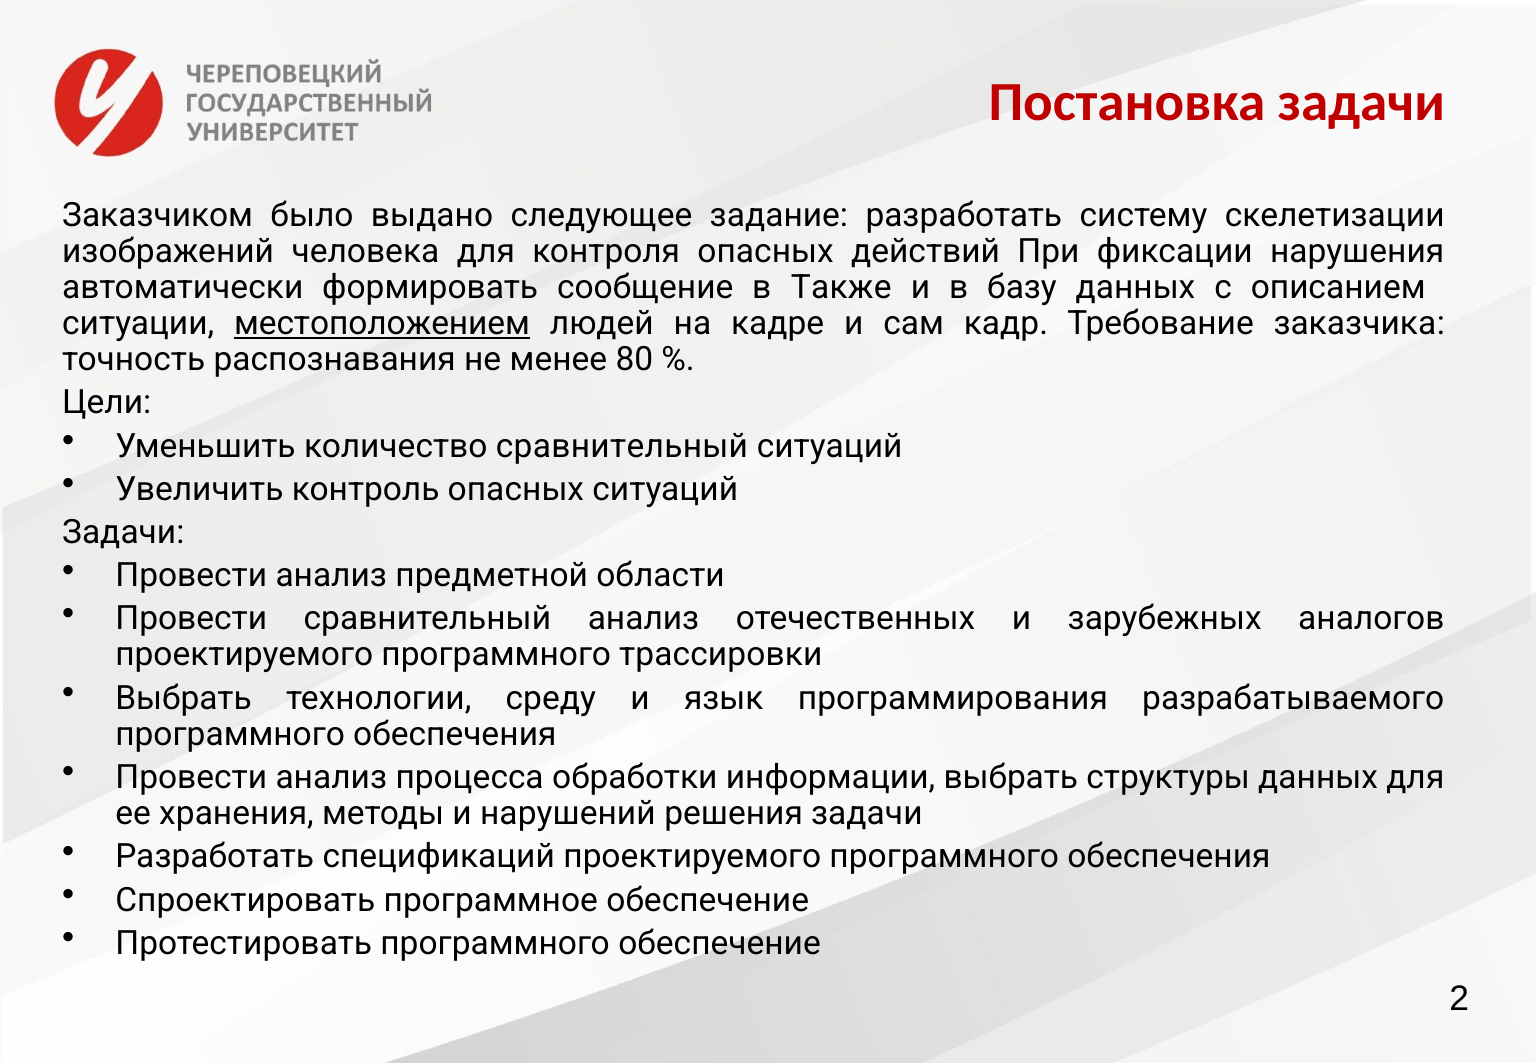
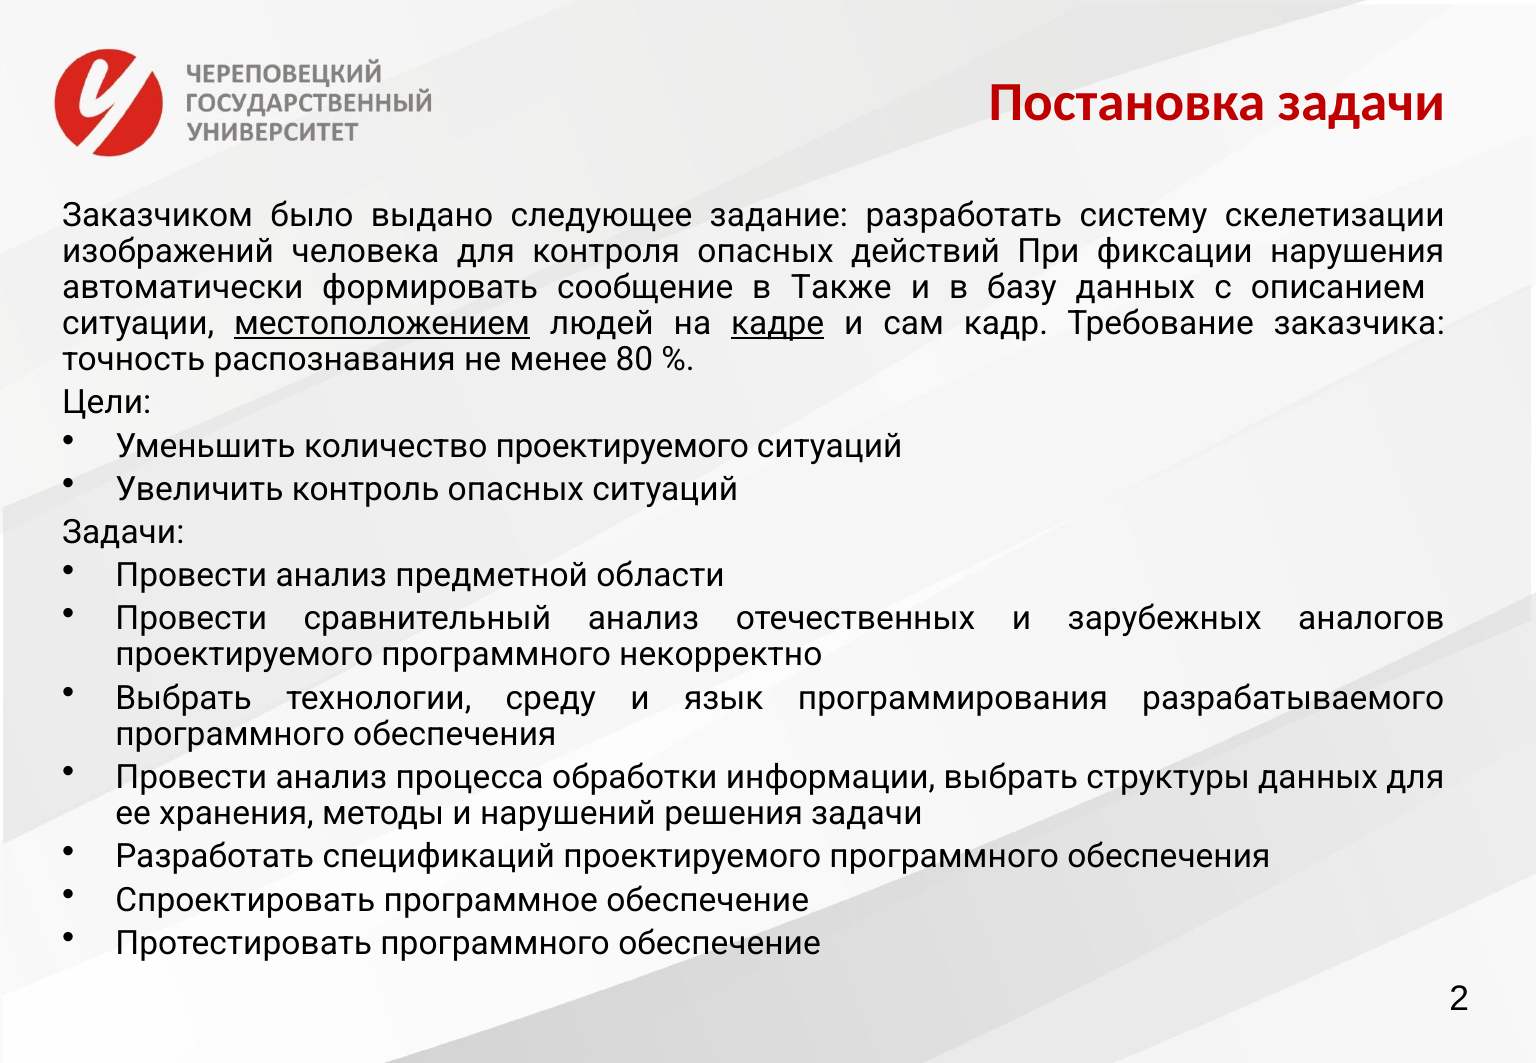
кадре underline: none -> present (778, 324)
количество сравнительный: сравнительный -> проектируемого (622, 446)
трассировки: трассировки -> некорректно (721, 655)
